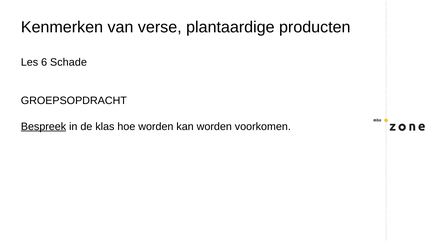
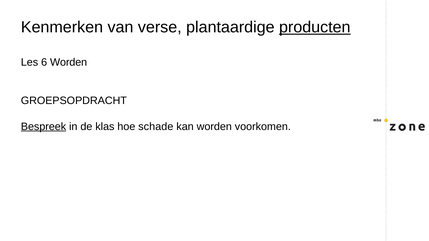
producten underline: none -> present (315, 27)
6 Schade: Schade -> Worden (69, 62)
hoe worden: worden -> schade (156, 127)
